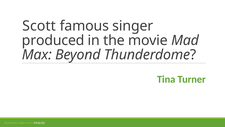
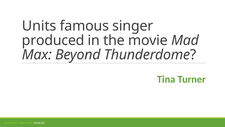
Scott: Scott -> Units (39, 26)
